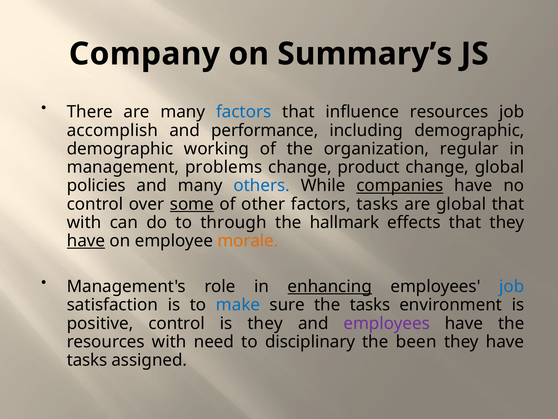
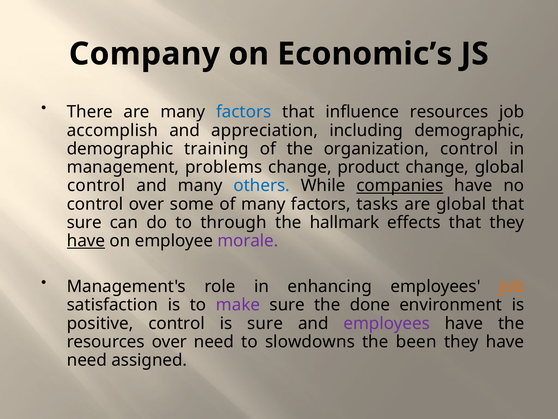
Summary’s: Summary’s -> Economic’s (365, 54)
performance: performance -> appreciation (265, 130)
working: working -> training (216, 149)
organization regular: regular -> control (469, 149)
policies: policies -> control (96, 185)
some underline: present -> none (192, 204)
of other: other -> many (263, 204)
with: with -> sure (84, 222)
morale colour: orange -> purple (248, 241)
enhancing underline: present -> none (330, 286)
job colour: blue -> orange (512, 286)
make colour: blue -> purple (238, 305)
the tasks: tasks -> done (370, 305)
is they: they -> sure (265, 323)
resources with: with -> over (169, 341)
disciplinary: disciplinary -> slowdowns (310, 341)
tasks: tasks -> need (87, 360)
